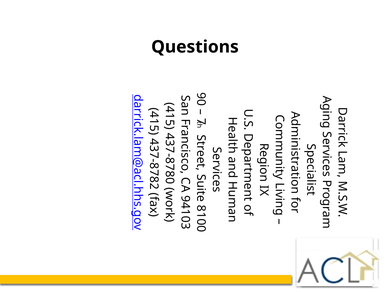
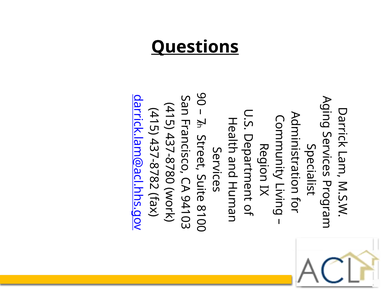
Questions underline: none -> present (195, 47)
